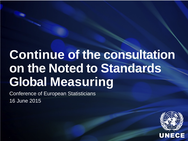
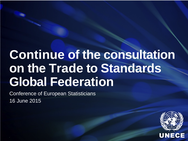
Noted: Noted -> Trade (66, 68)
Measuring: Measuring -> Federation (82, 82)
